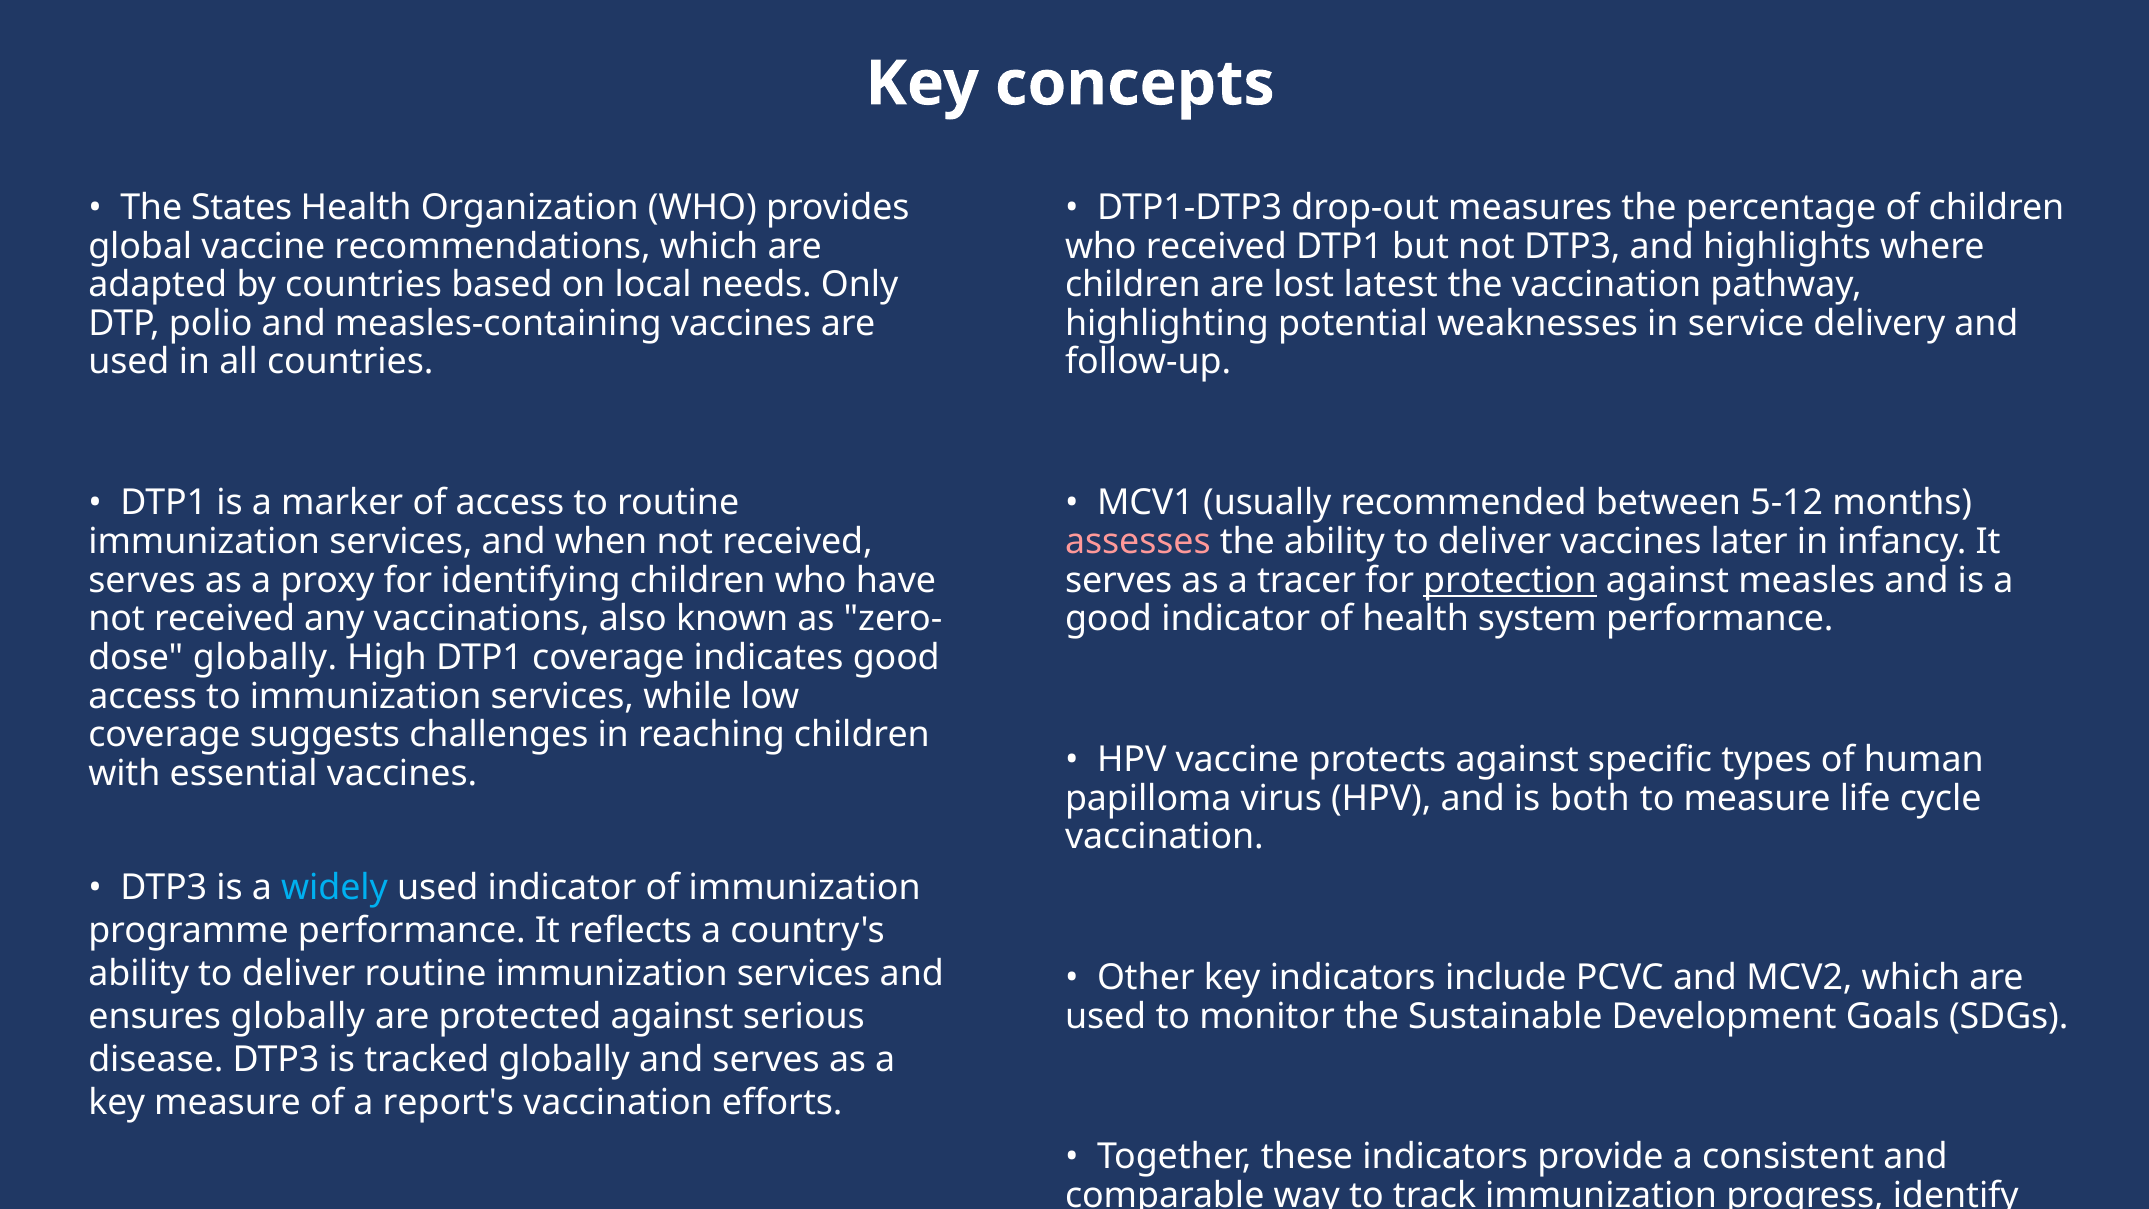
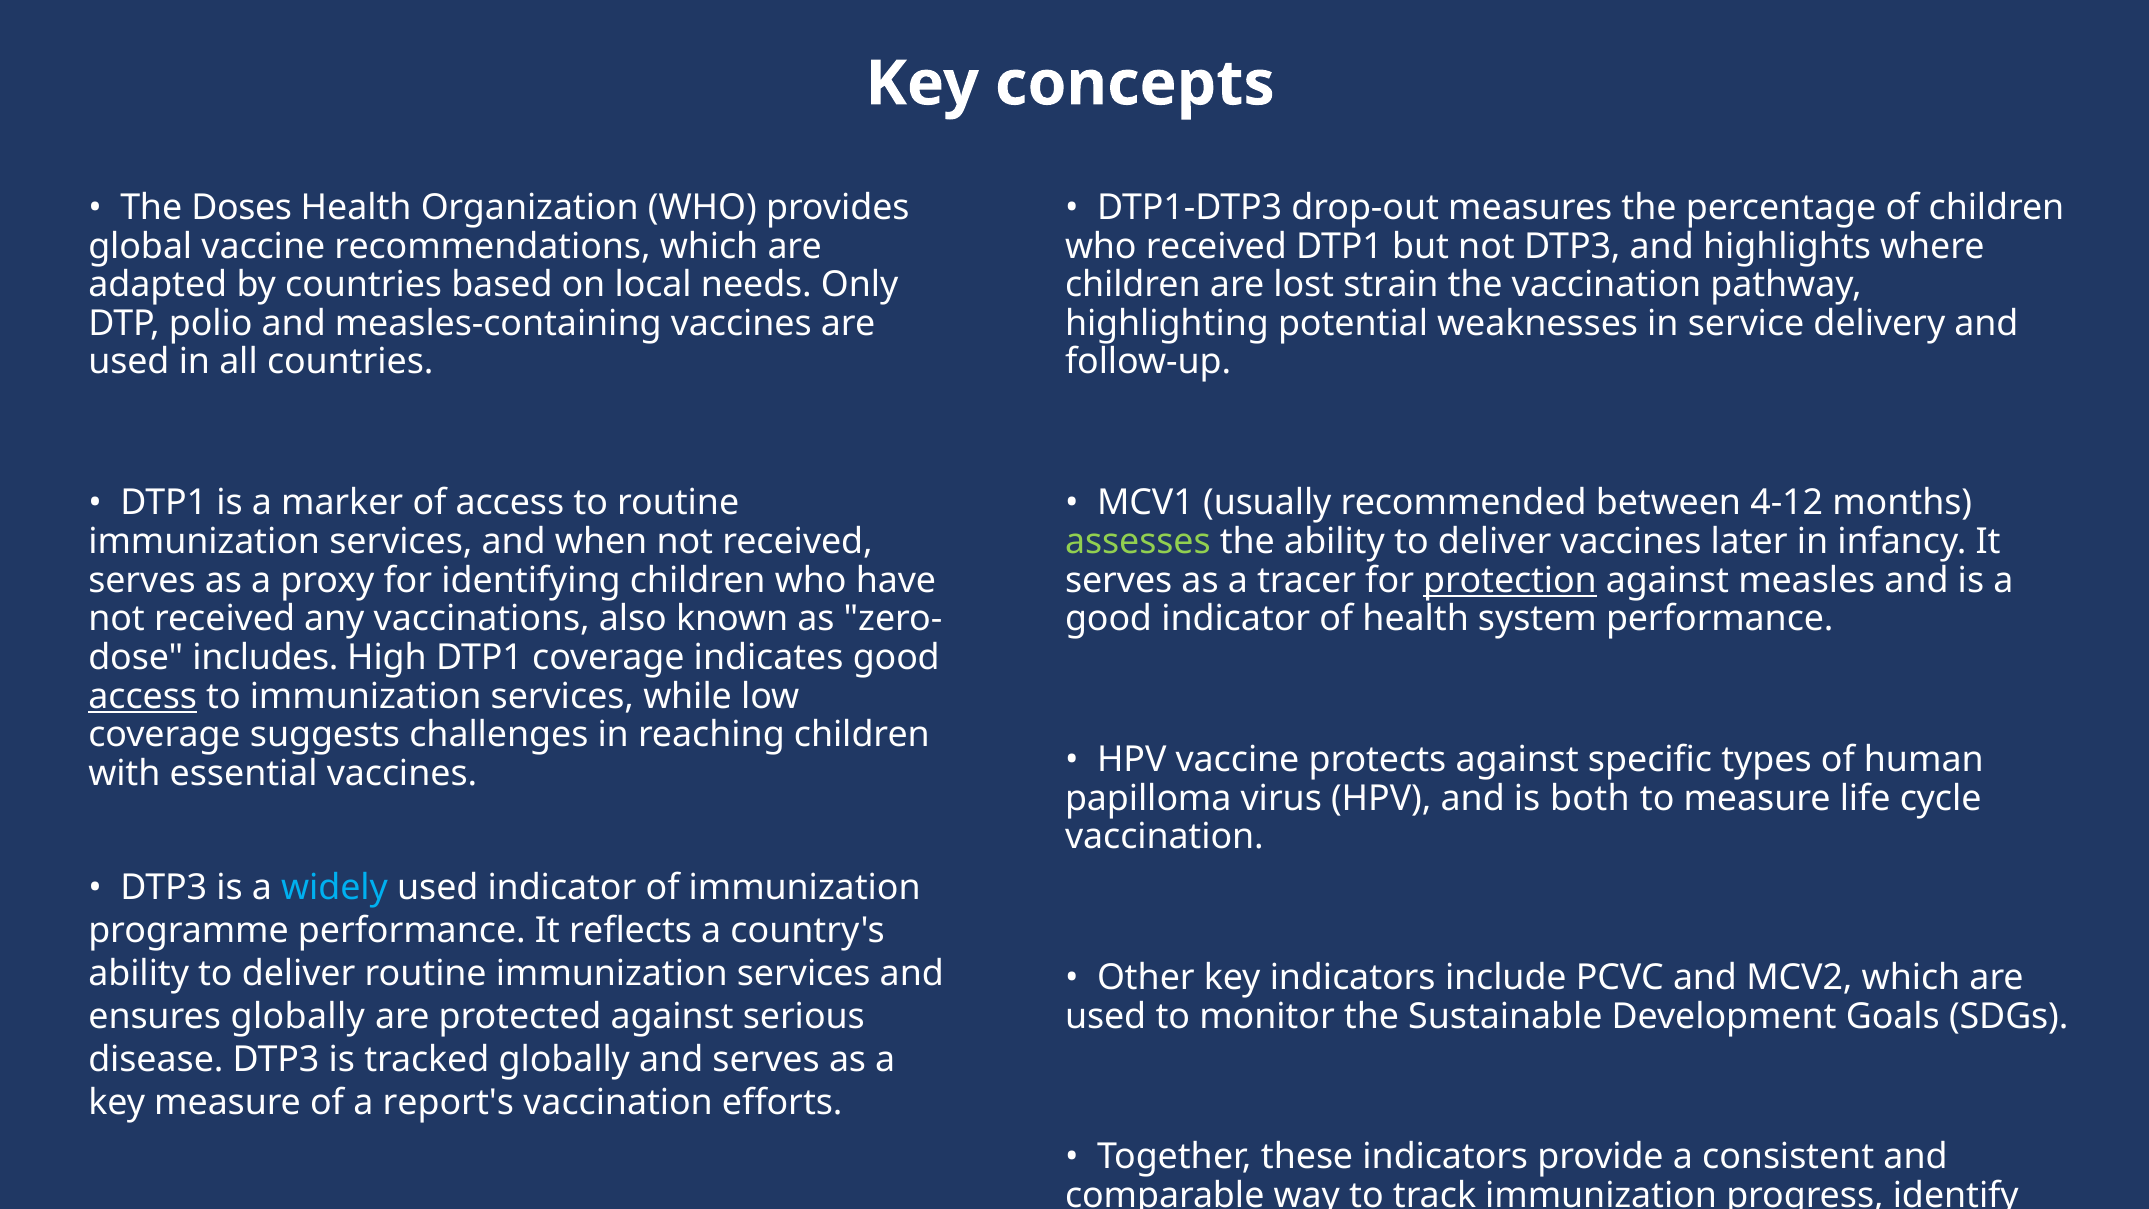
States: States -> Doses (242, 208)
latest: latest -> strain (1391, 285)
5-12: 5-12 -> 4-12 (1787, 503)
assesses colour: pink -> light green (1138, 542)
globally: globally -> includes (265, 657)
access underline: none -> present (143, 696)
